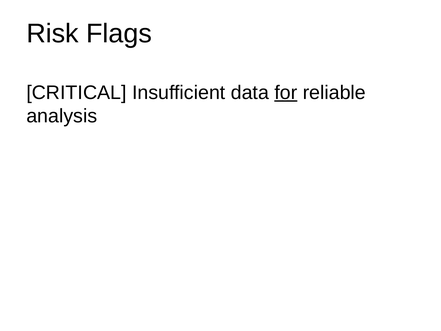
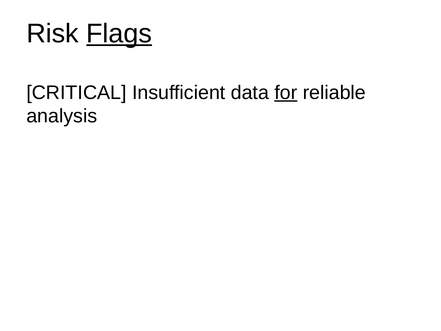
Flags underline: none -> present (119, 33)
